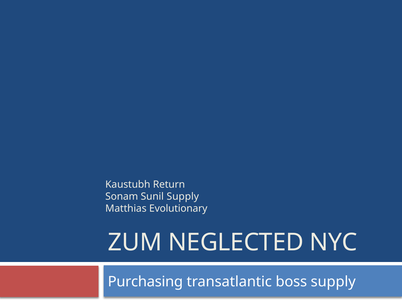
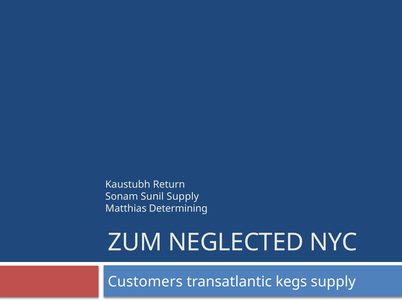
Evolutionary: Evolutionary -> Determining (178, 209)
Purchasing: Purchasing -> Customers (145, 282)
boss: boss -> kegs (291, 282)
